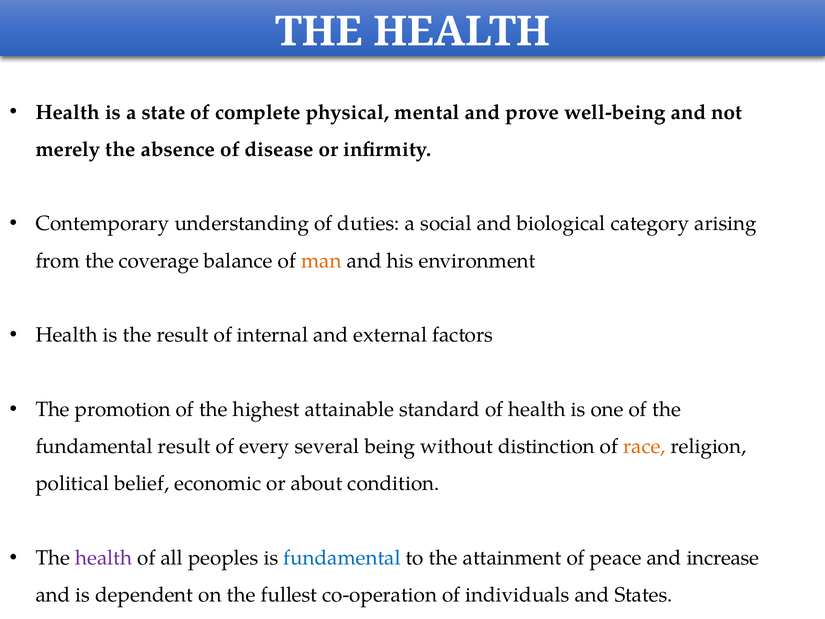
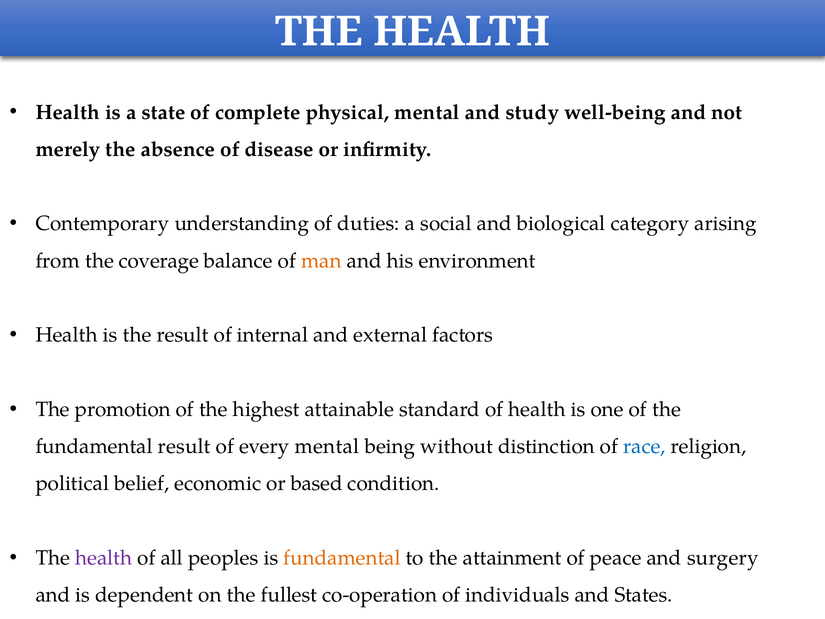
prove: prove -> study (532, 112)
every several: several -> mental (327, 446)
race colour: orange -> blue (644, 446)
about: about -> based (317, 483)
fundamental colour: blue -> orange (342, 558)
increase: increase -> surgery (723, 558)
